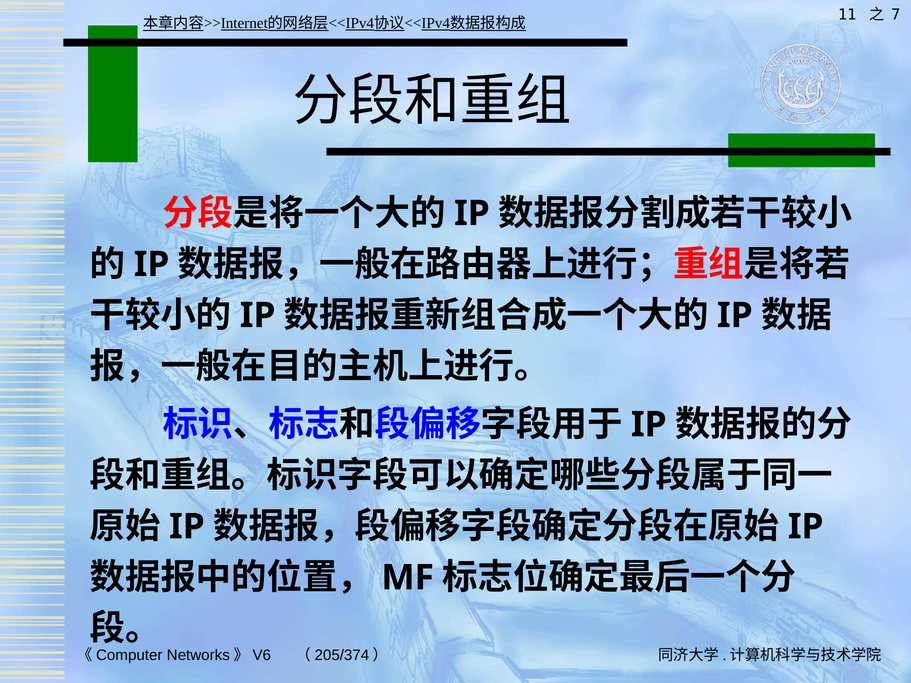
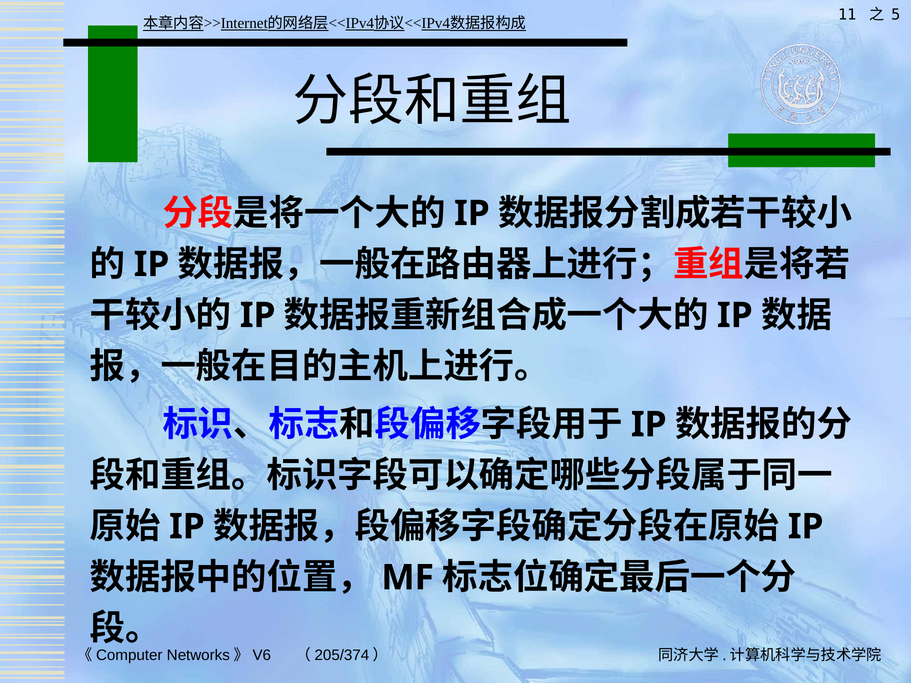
7: 7 -> 5 (896, 15)
